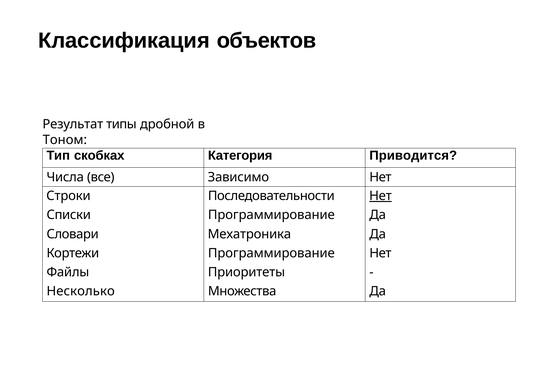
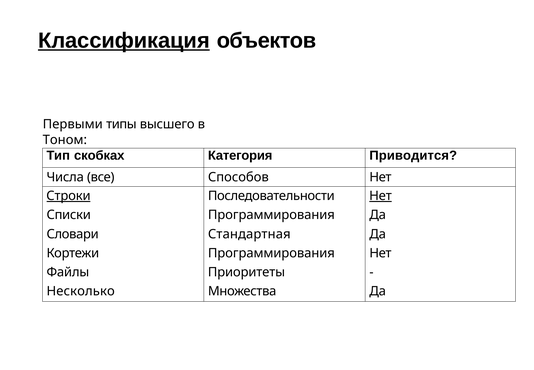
Классификация underline: none -> present (124, 40)
Результат: Результат -> Первыми (73, 124)
дробной: дробной -> высшего (167, 124)
Зависимо: Зависимо -> Способов (238, 177)
Строки underline: none -> present (68, 196)
Списки Программирование: Программирование -> Программирования (271, 215)
Мехатроника: Мехатроника -> Стандартная (249, 234)
Кортежи Программирование: Программирование -> Программирования (271, 253)
